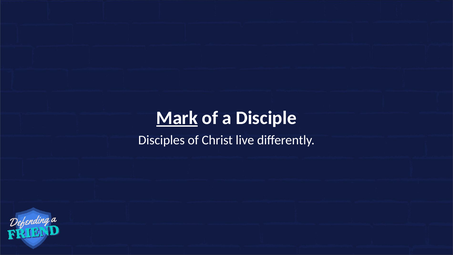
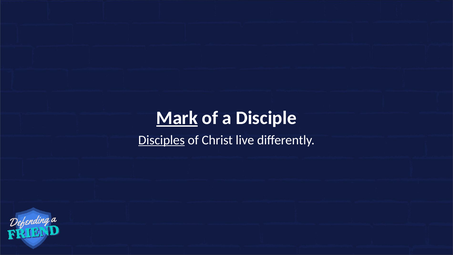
Disciples underline: none -> present (161, 140)
